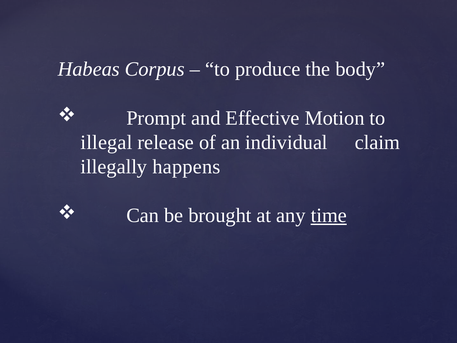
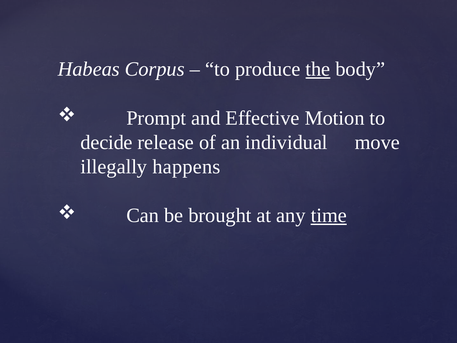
the underline: none -> present (318, 69)
illegal: illegal -> decide (107, 142)
claim: claim -> move (377, 142)
